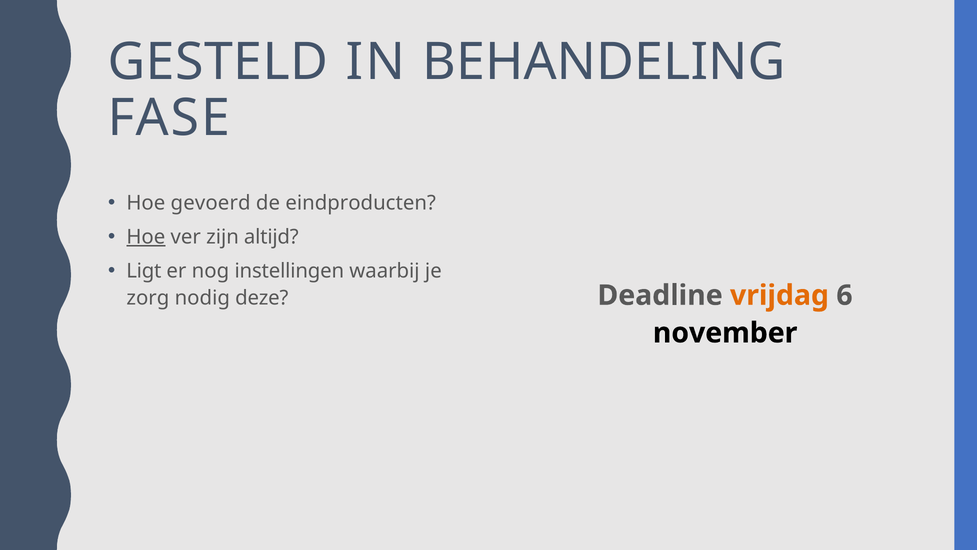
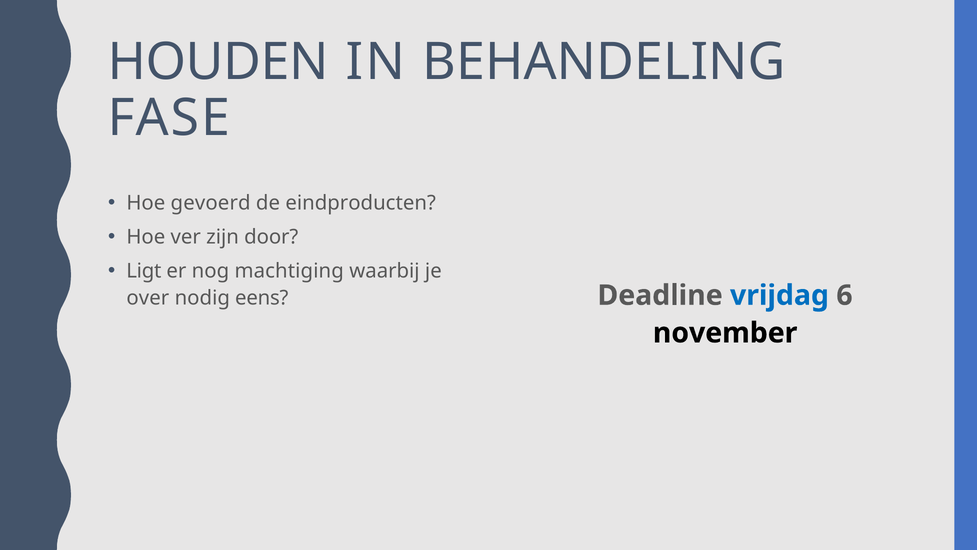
GESTELD: GESTELD -> HOUDEN (218, 62)
Hoe underline: present -> none (146, 237)
altijd: altijd -> door (271, 237)
instellingen: instellingen -> machtiging (289, 271)
zorg: zorg -> over (148, 298)
deze: deze -> eens (262, 298)
vrijdag colour: orange -> blue (779, 295)
